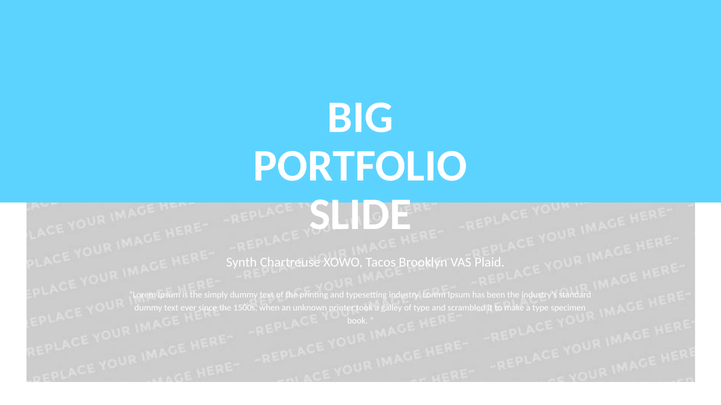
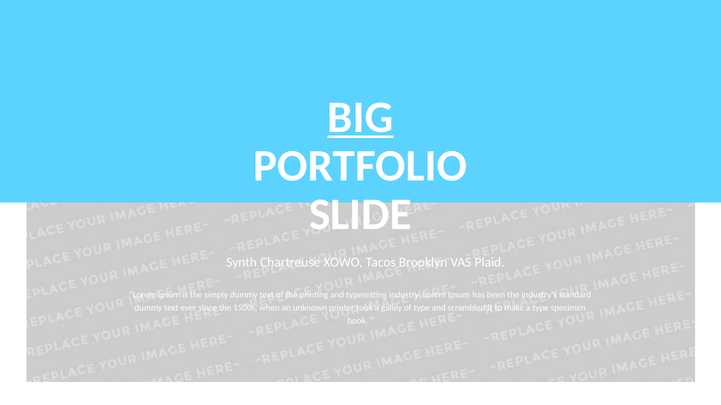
BIG underline: none -> present (360, 117)
